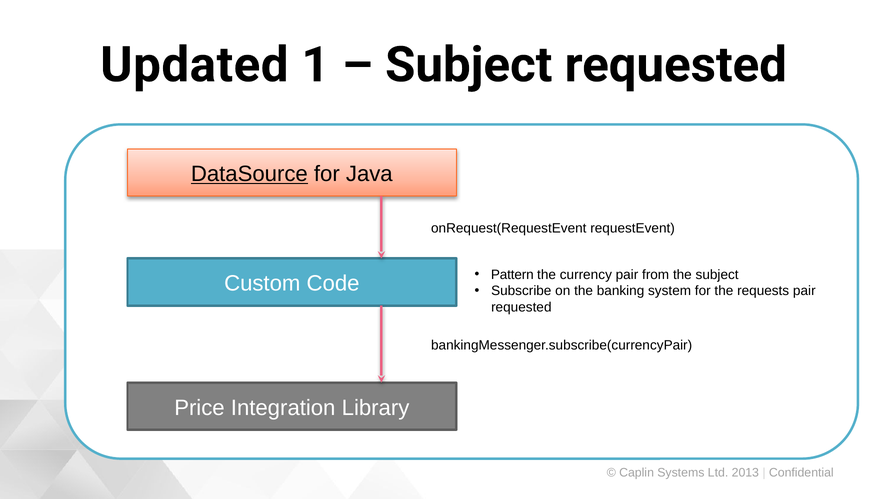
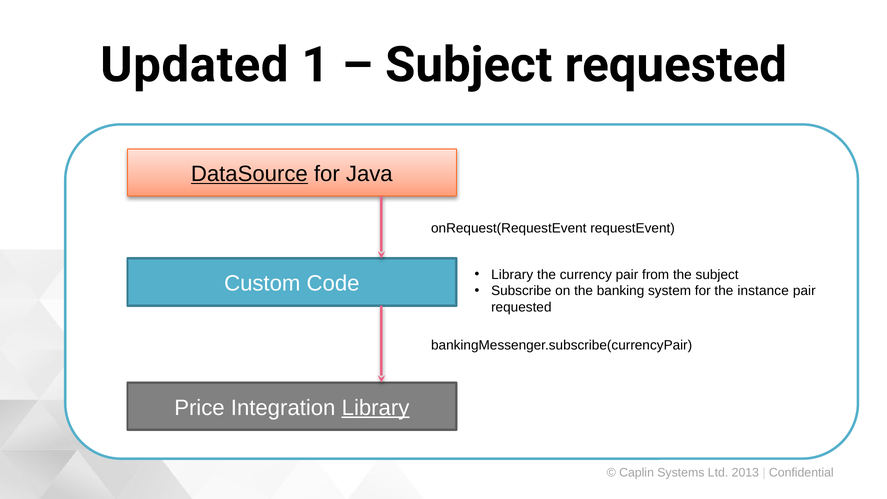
Pattern: Pattern -> Library (512, 275)
requests: requests -> instance (763, 291)
Library underline: none -> present (376, 408)
